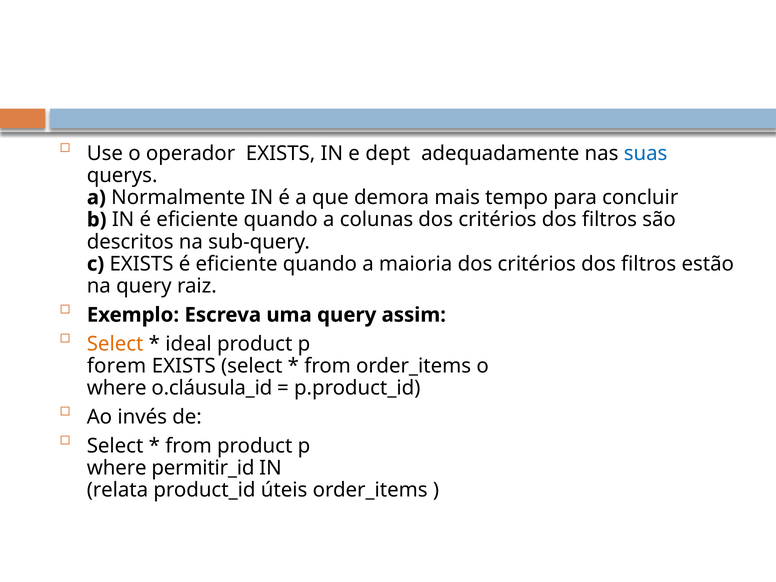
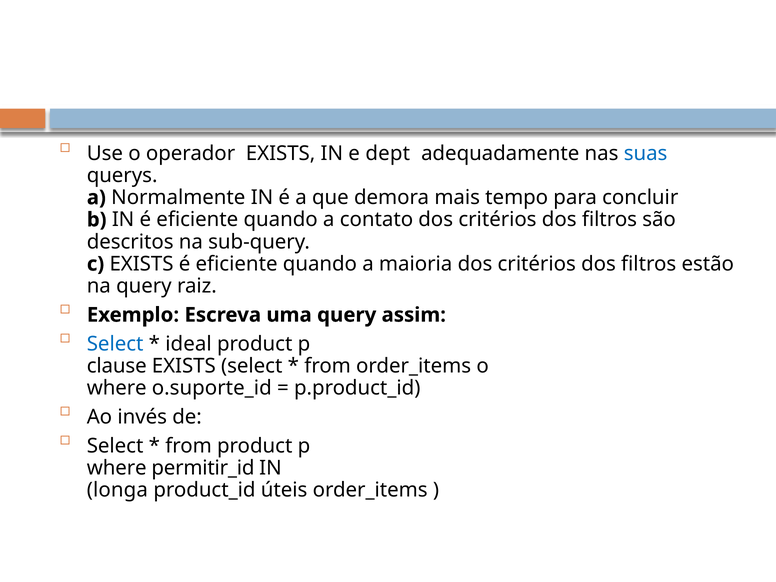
colunas: colunas -> contato (376, 220)
Select colour: orange -> blue (115, 344)
forem: forem -> clause (117, 366)
o.cláusula_id: o.cláusula_id -> o.suporte_id (212, 388)
relata: relata -> longa (117, 490)
